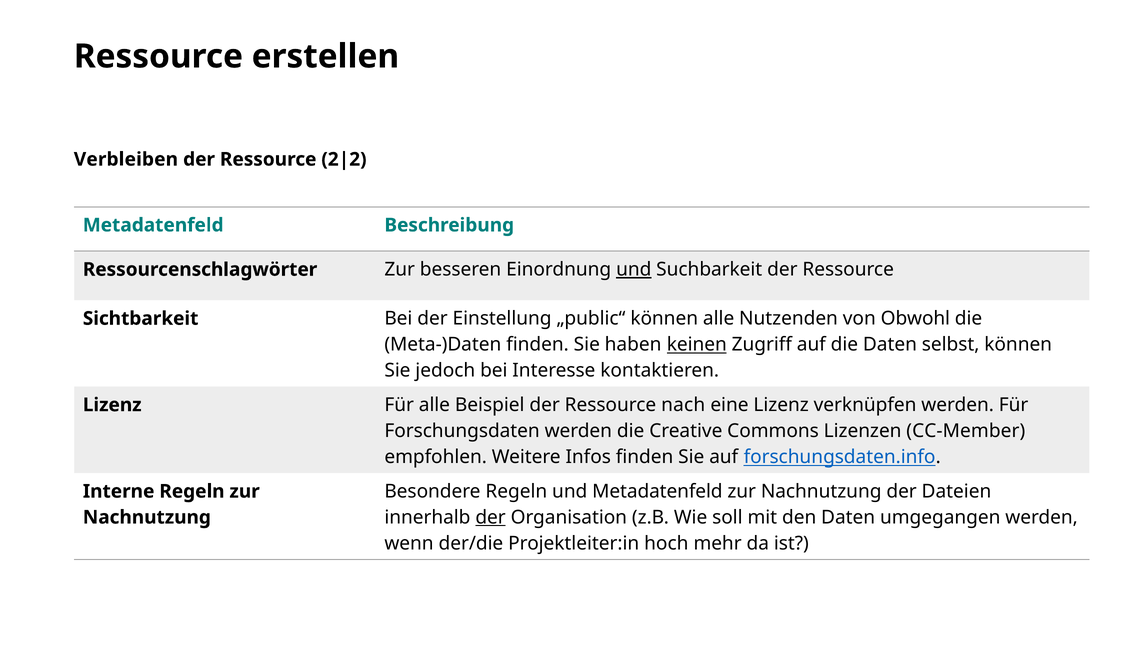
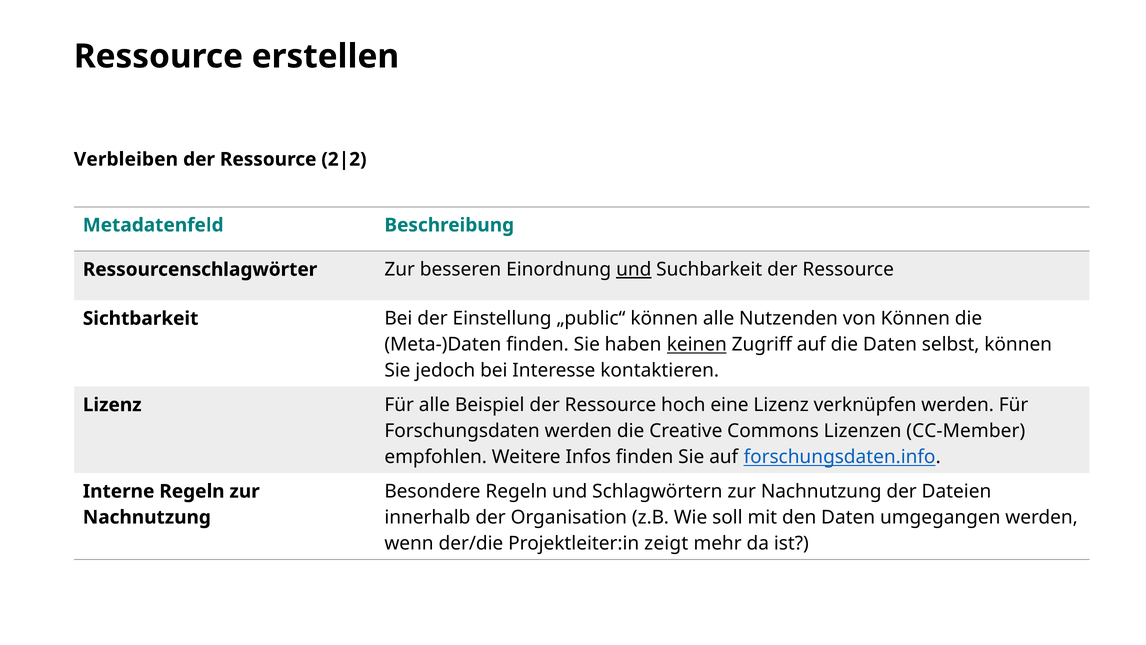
von Obwohl: Obwohl -> Können (915, 318)
nach: nach -> hoch (683, 405)
und Metadatenfeld: Metadatenfeld -> Schlagwörtern (657, 491)
der underline: present -> none (491, 517)
hoch: hoch -> zeigt (666, 543)
